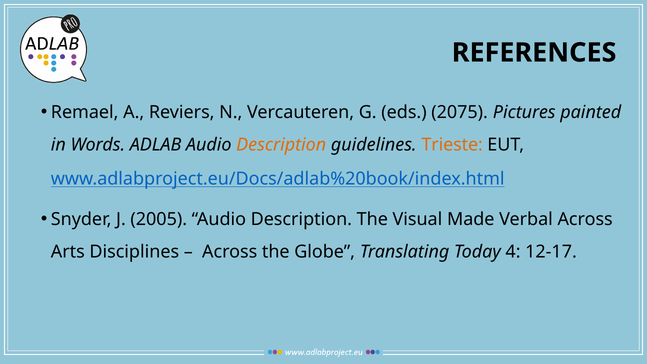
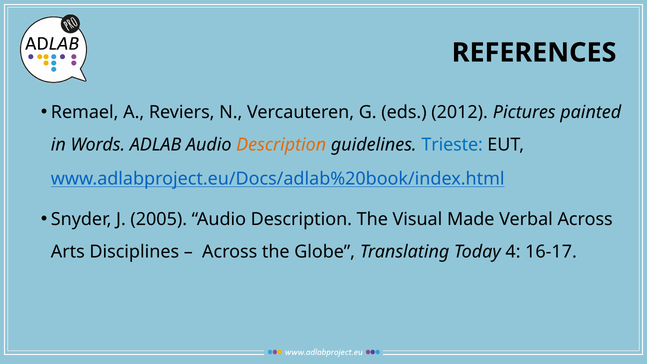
2075: 2075 -> 2012 (460, 112)
Trieste colour: orange -> blue (452, 145)
12-17: 12-17 -> 16-17 (551, 252)
